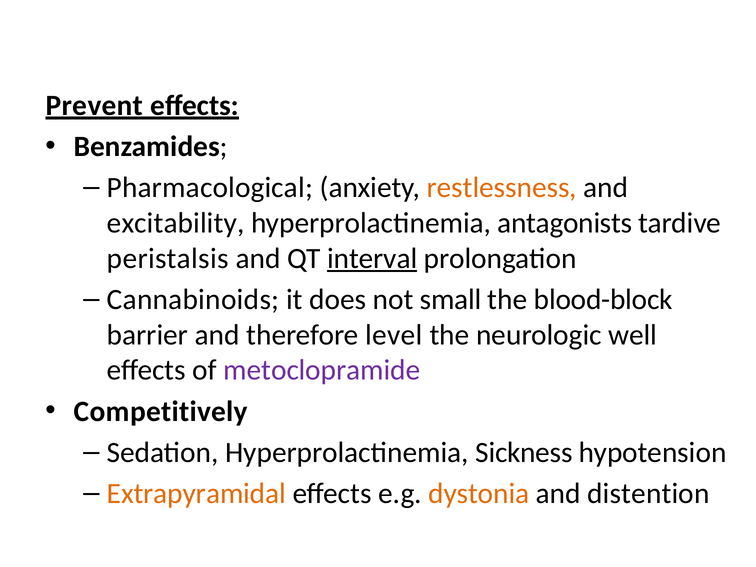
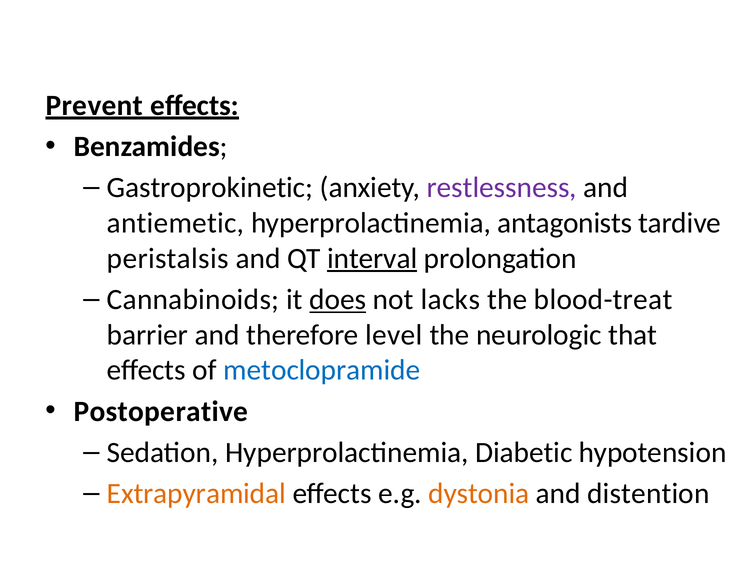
Pharmacological: Pharmacological -> Gastroprokinetic (210, 188)
restlessness colour: orange -> purple (502, 188)
excitability: excitability -> antiemetic (176, 223)
does underline: none -> present (338, 300)
small: small -> lacks (450, 300)
blood-block: blood-block -> blood-treat (603, 300)
well: well -> that (633, 335)
metoclopramide colour: purple -> blue (322, 370)
Competitively: Competitively -> Postoperative (161, 411)
Sickness: Sickness -> Diabetic (524, 453)
